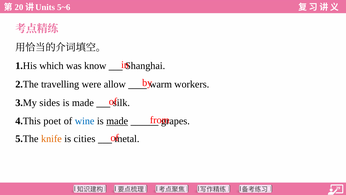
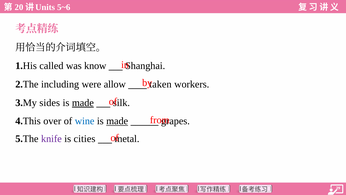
which: which -> called (51, 66)
travelling: travelling -> including (60, 84)
warm: warm -> taken (160, 84)
made underline: none -> present (83, 103)
poet: poet -> over (52, 121)
knife colour: orange -> purple (51, 139)
